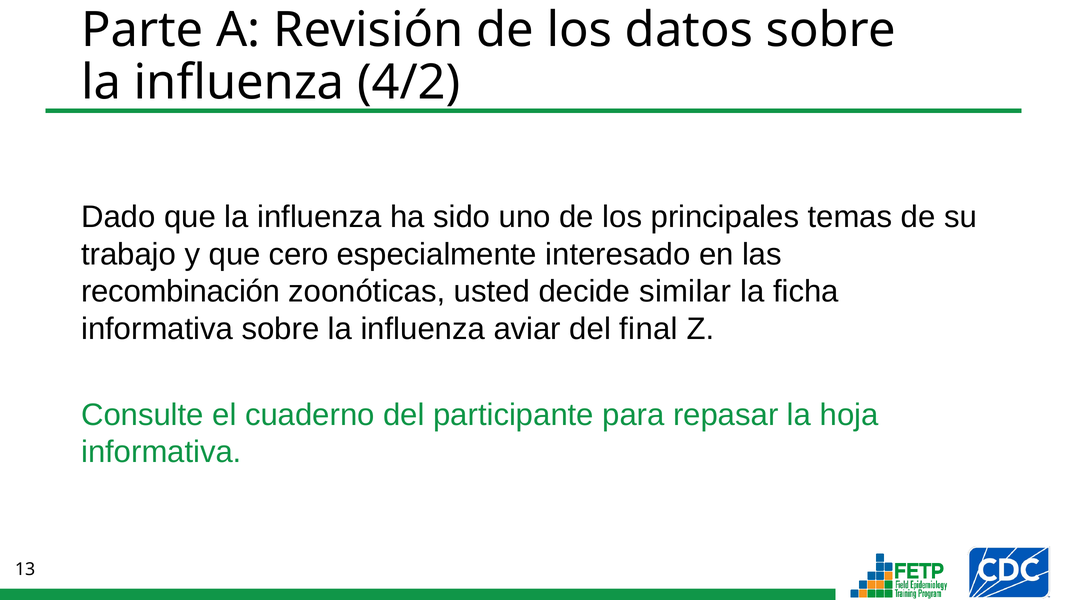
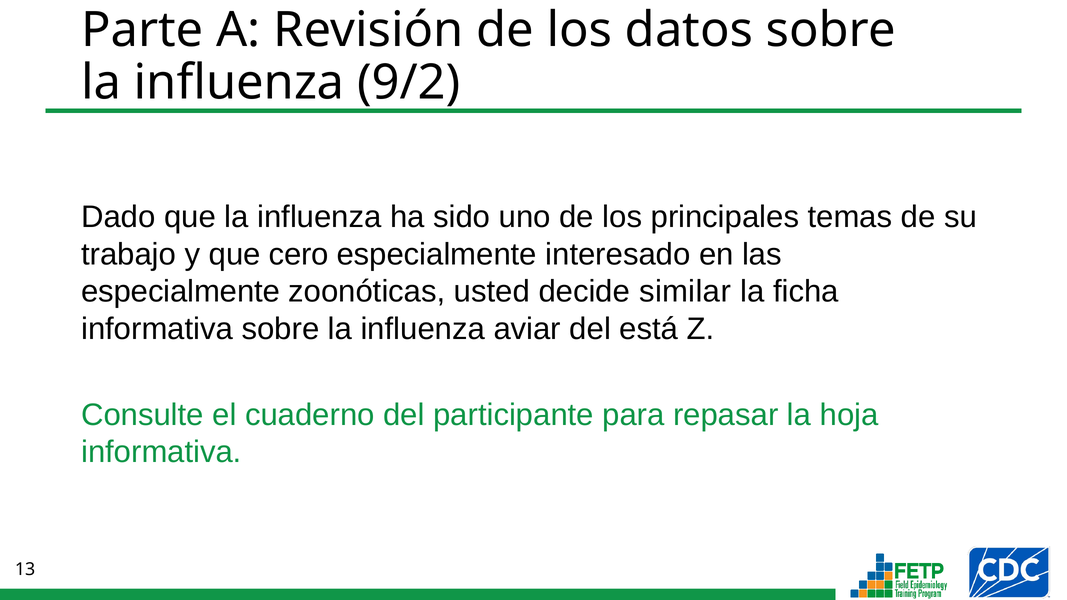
4/2: 4/2 -> 9/2 (409, 83)
recombinación: recombinación -> especialmente (181, 292)
final: final -> está (649, 329)
